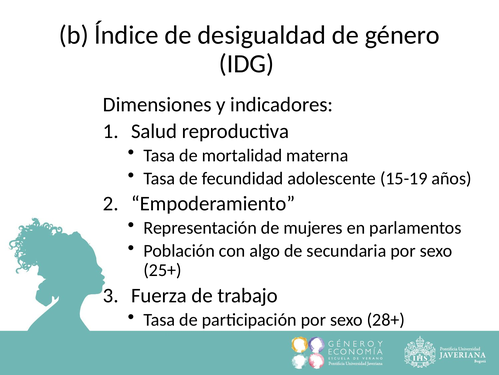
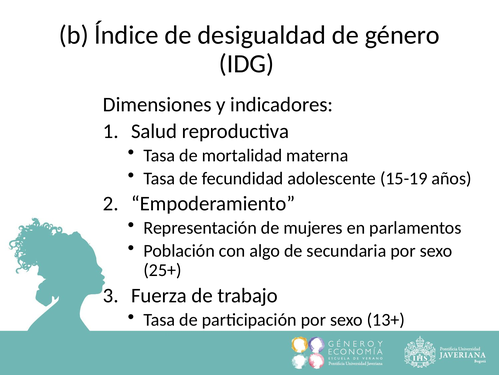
28+: 28+ -> 13+ (386, 319)
